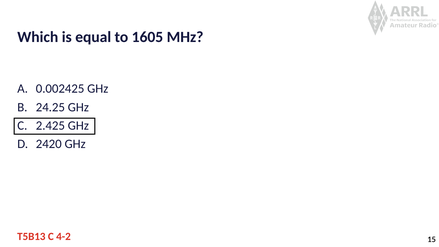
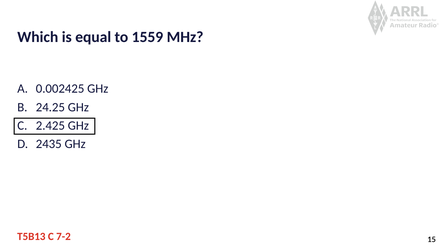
1605: 1605 -> 1559 (147, 37)
2420: 2420 -> 2435 (49, 144)
4-2: 4-2 -> 7-2 (63, 236)
